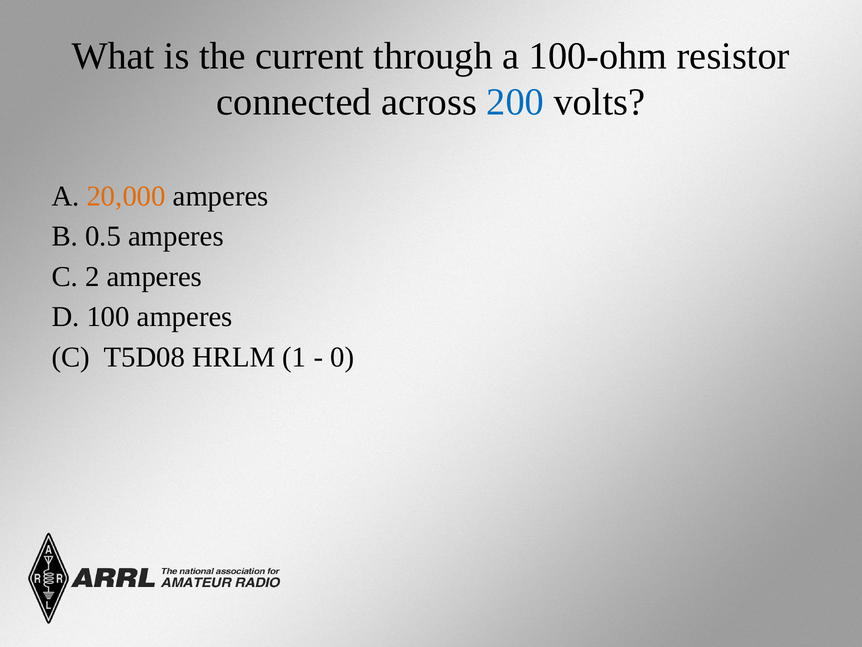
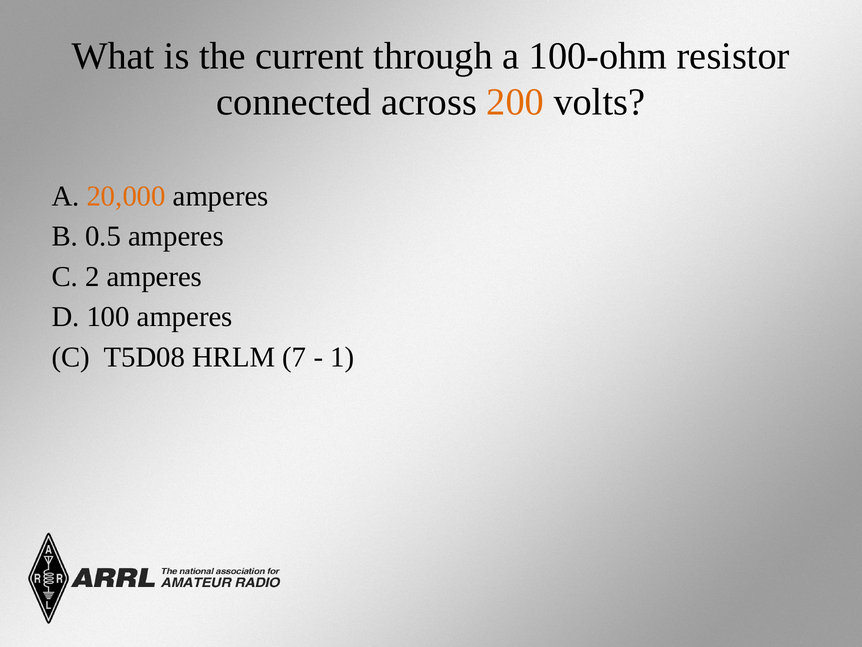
200 colour: blue -> orange (515, 102)
1: 1 -> 7 (294, 357)
0: 0 -> 1 (342, 357)
